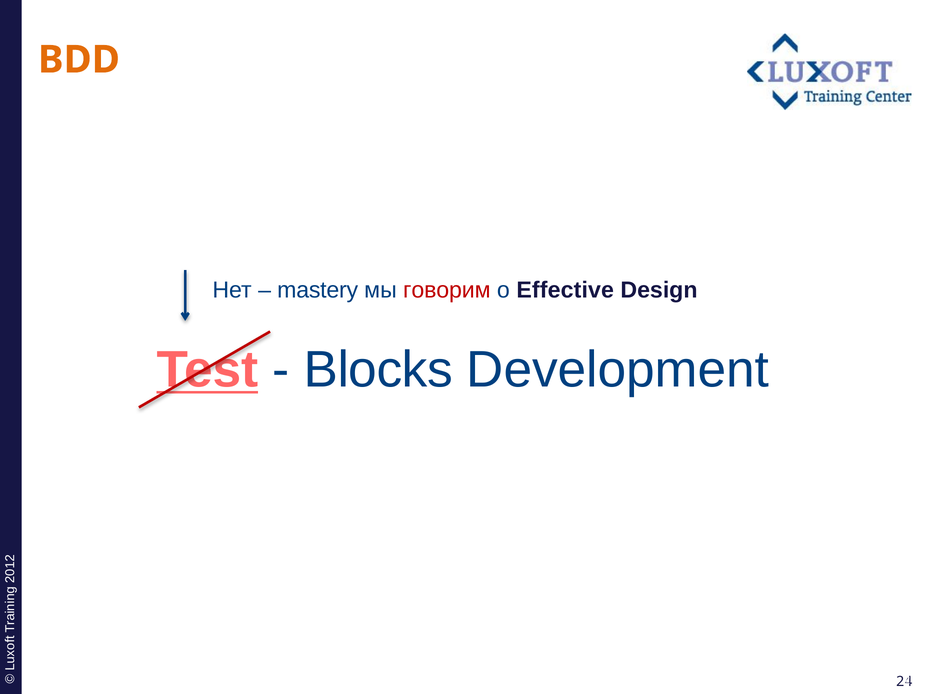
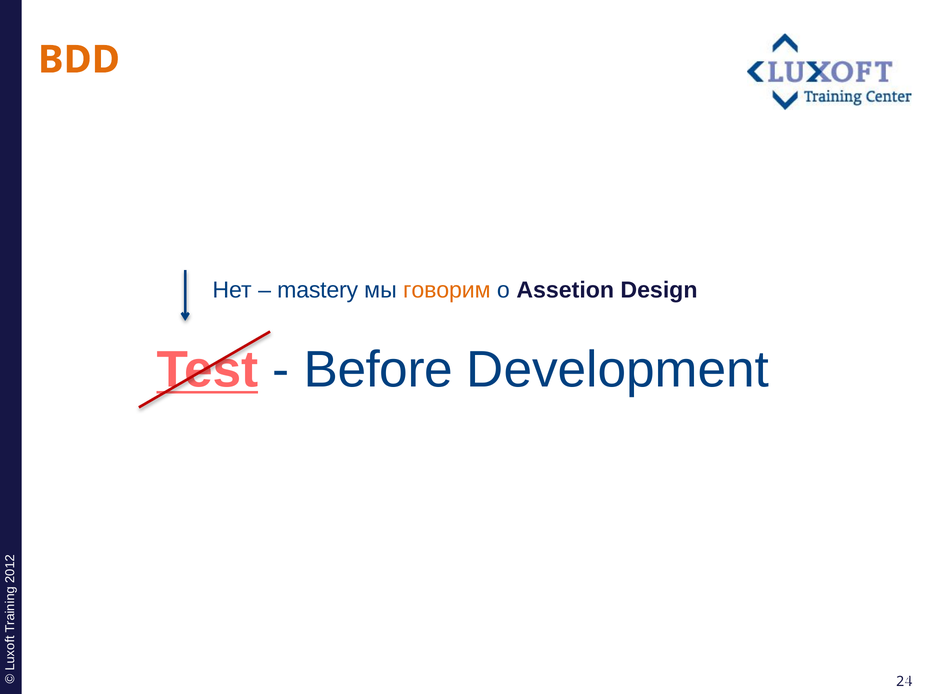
говорим colour: red -> orange (447, 290)
Effective: Effective -> Assetion (565, 290)
Blocks: Blocks -> Before (378, 370)
